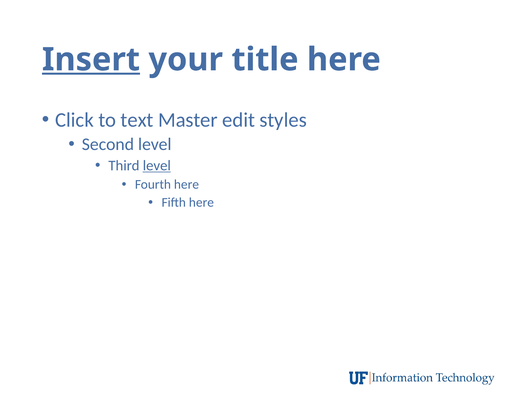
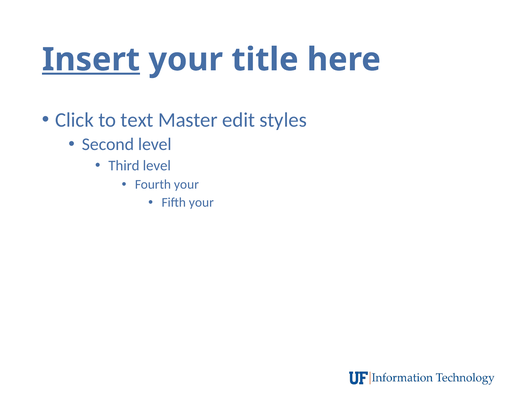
level underline: present -> none (157, 166)
Fourth here: here -> your (186, 184)
Fifth here: here -> your (201, 203)
